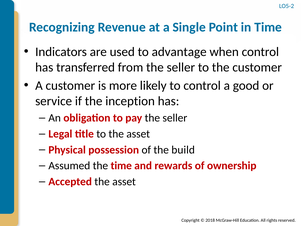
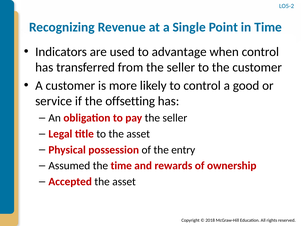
inception: inception -> offsetting (130, 101)
build: build -> entry (183, 150)
